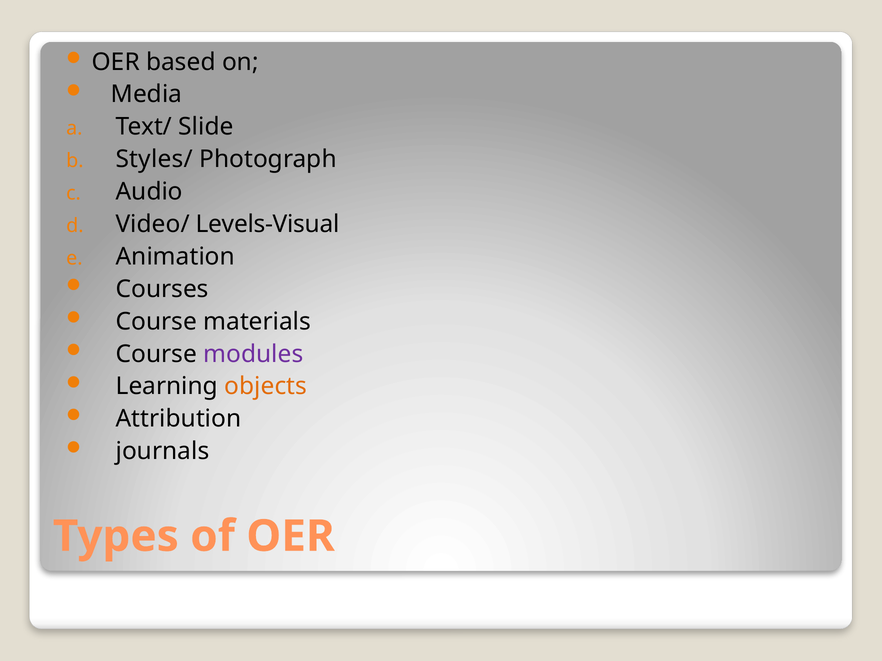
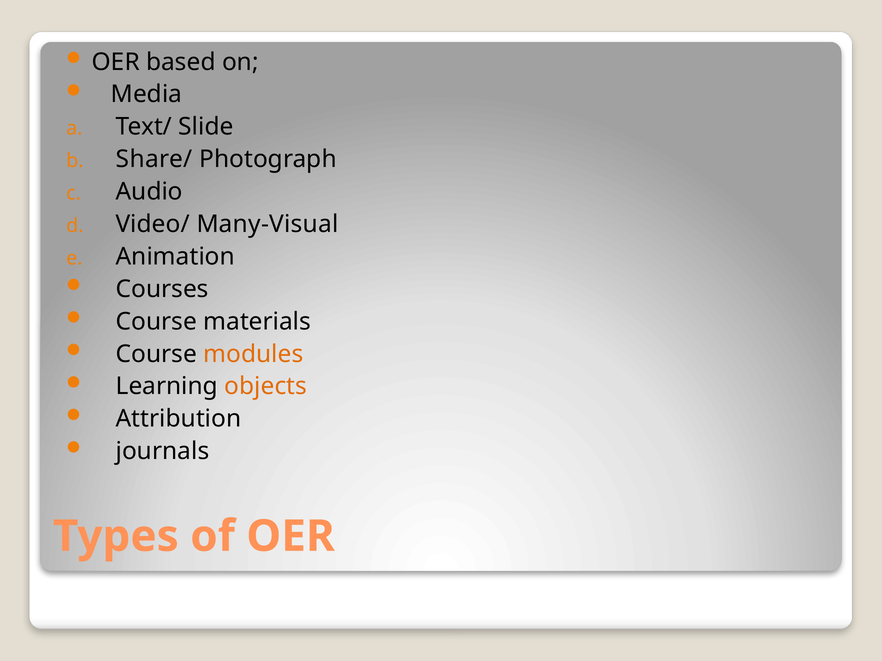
Styles/: Styles/ -> Share/ (154, 159)
Levels-Visual: Levels-Visual -> Many-Visual (268, 224)
modules colour: purple -> orange (253, 354)
